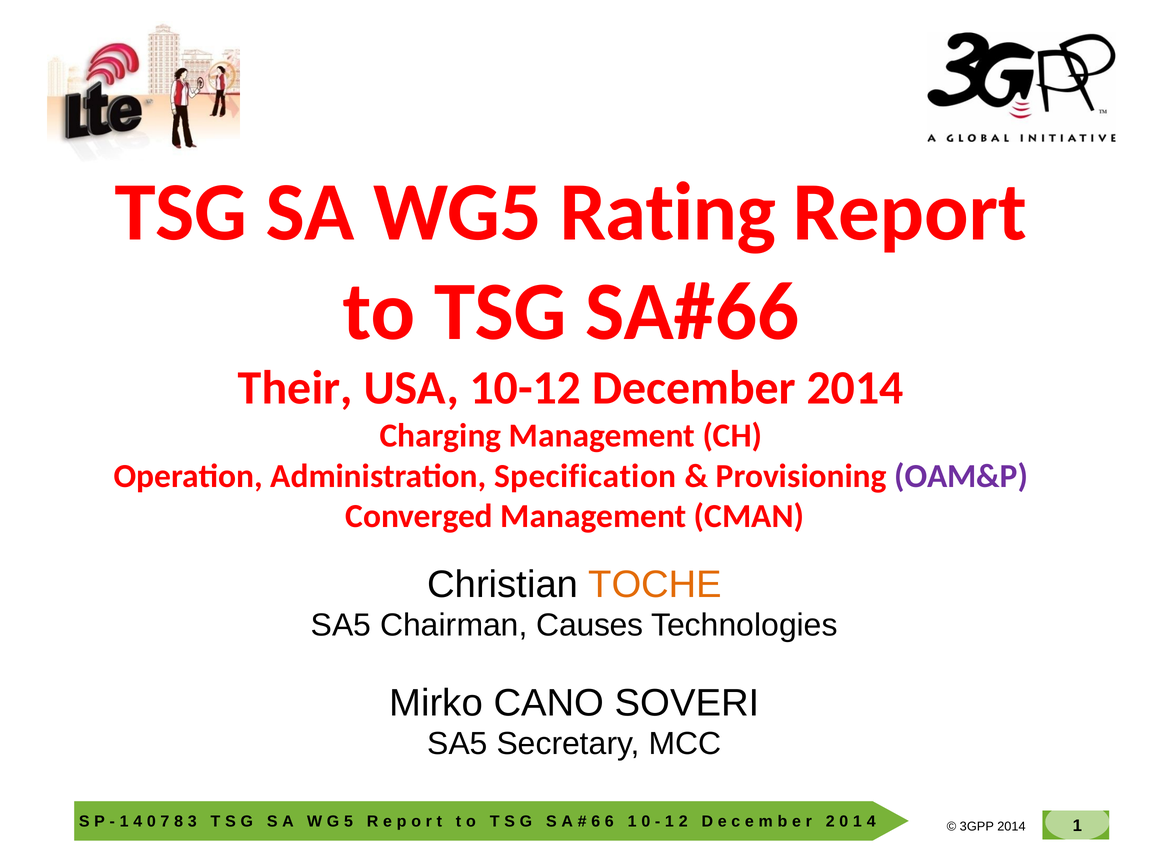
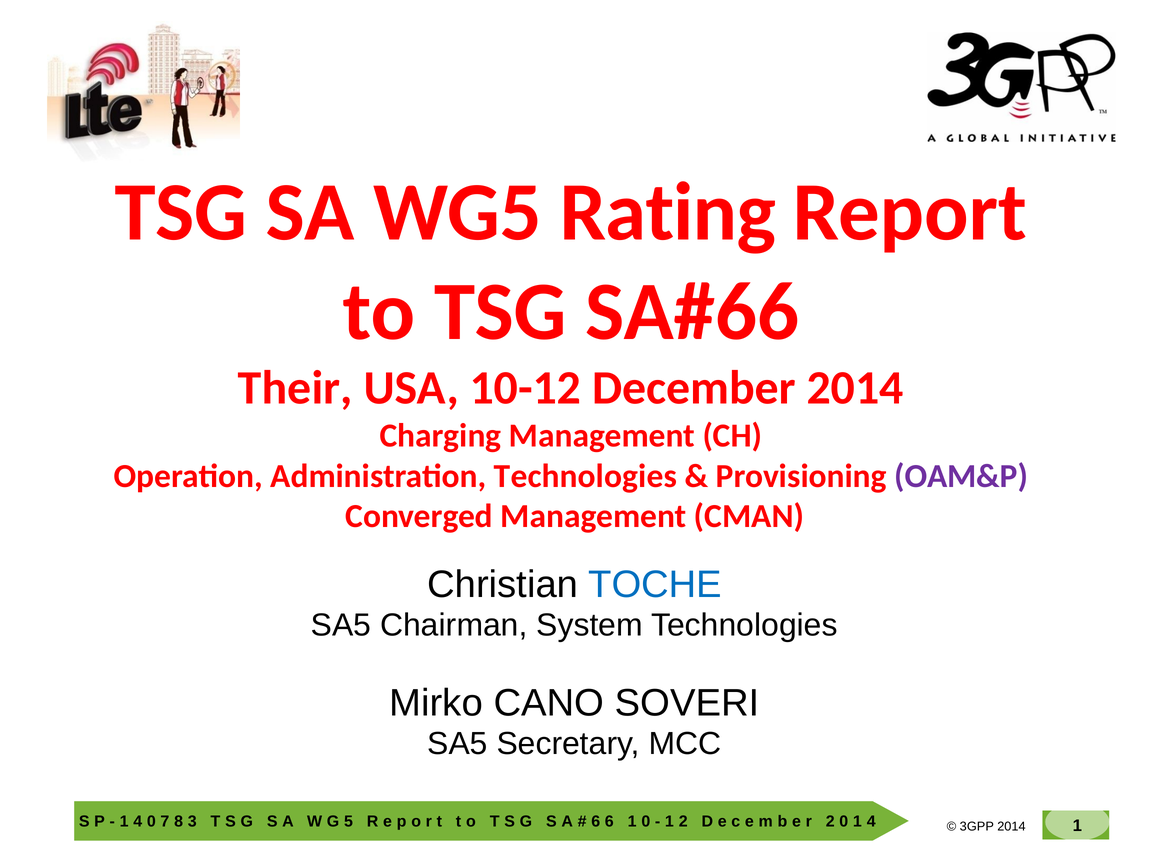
Administration Specification: Specification -> Technologies (585, 476)
TOCHE colour: orange -> blue (655, 584)
Causes: Causes -> System (590, 625)
